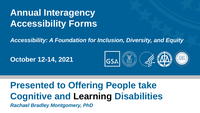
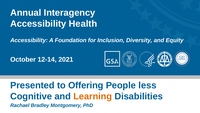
Forms: Forms -> Health (83, 24)
take: take -> less (148, 85)
Learning colour: black -> orange (93, 96)
